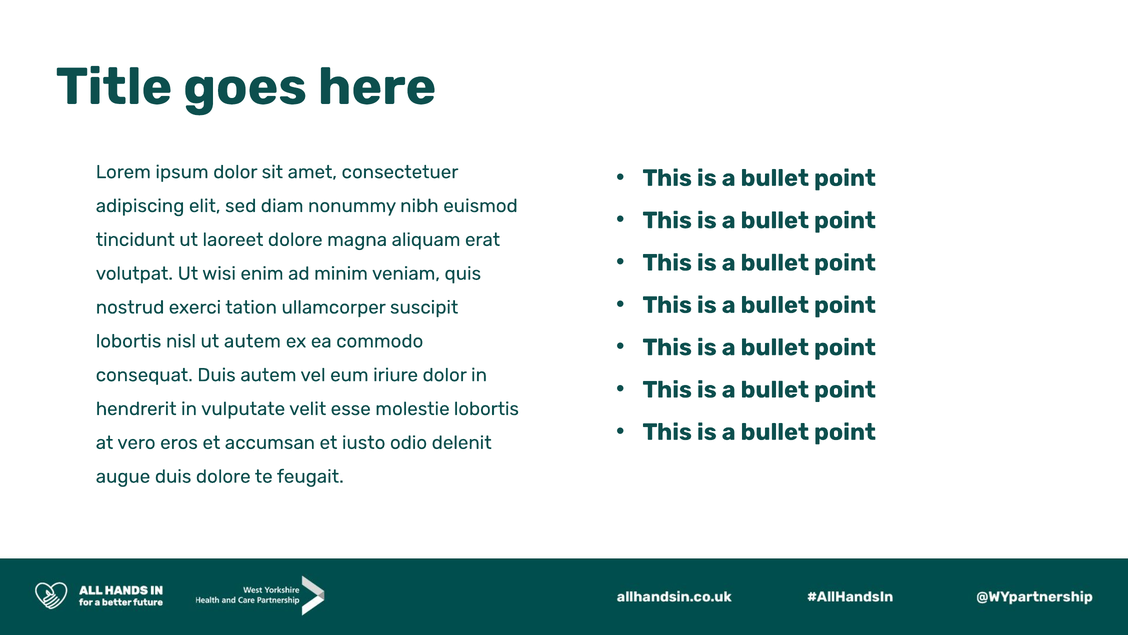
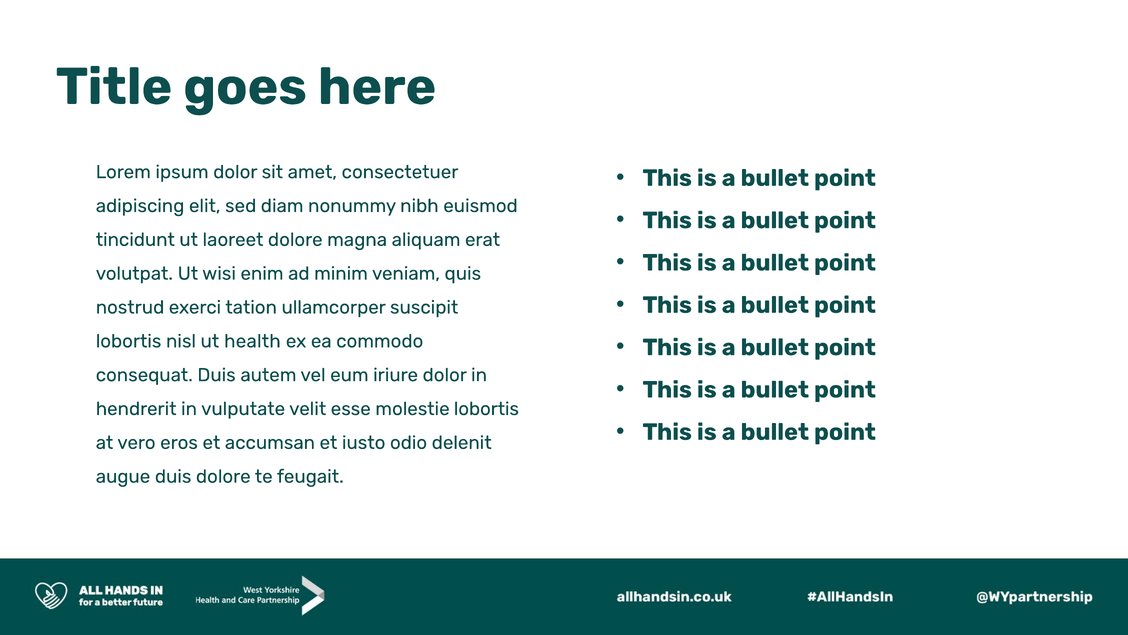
ut autem: autem -> health (252, 341)
